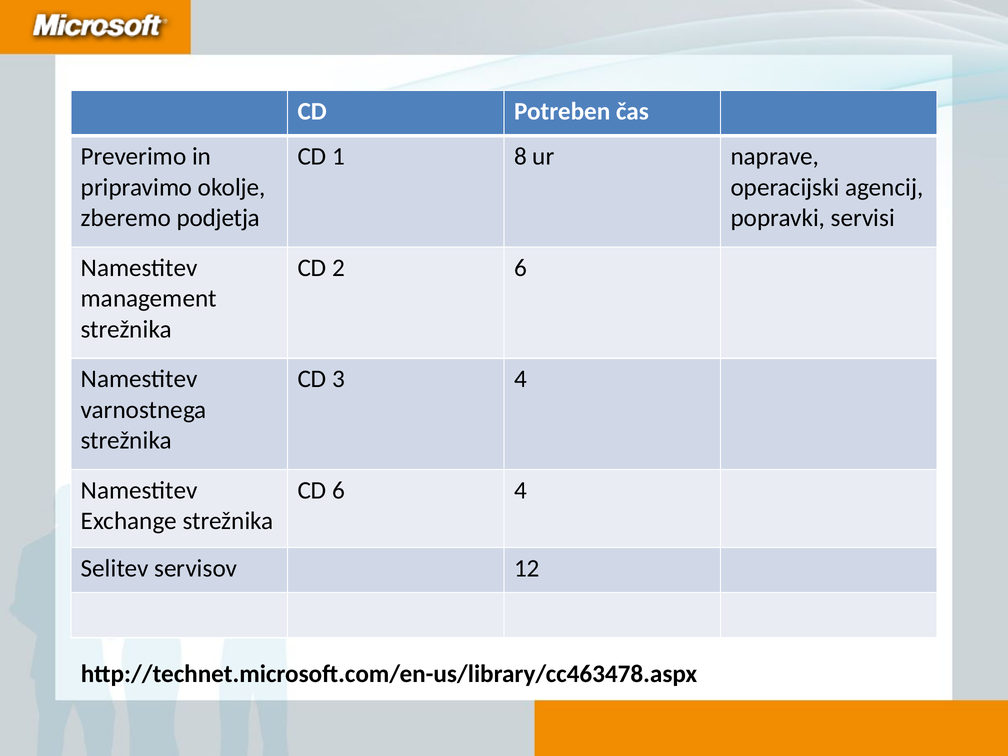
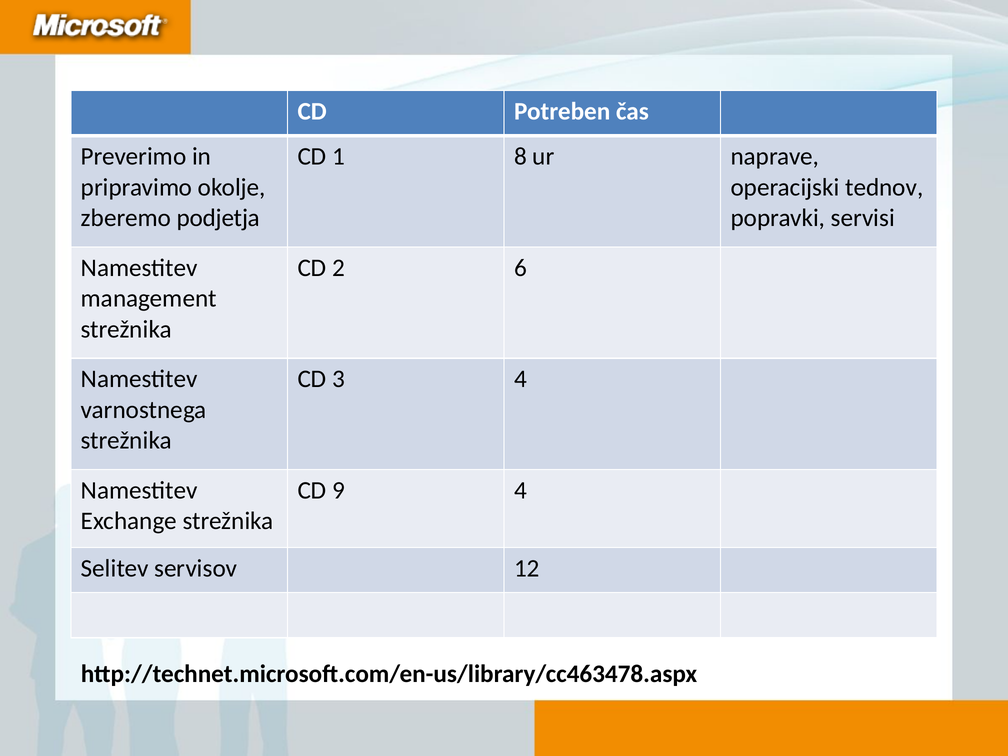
agencij: agencij -> tednov (884, 187)
CD 6: 6 -> 9 (338, 490)
